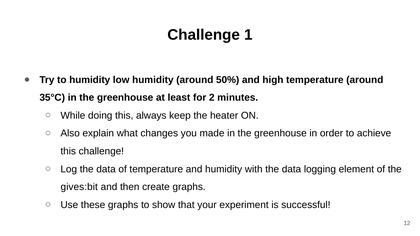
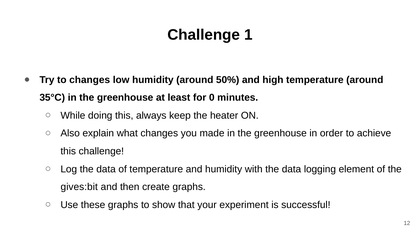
to humidity: humidity -> changes (90, 80)
2: 2 -> 0 (212, 98)
